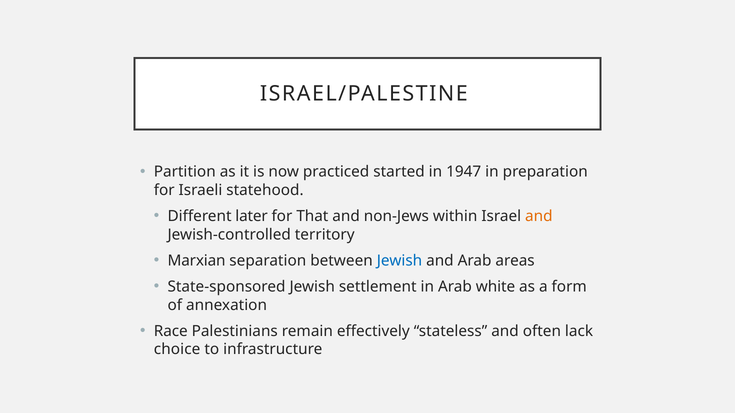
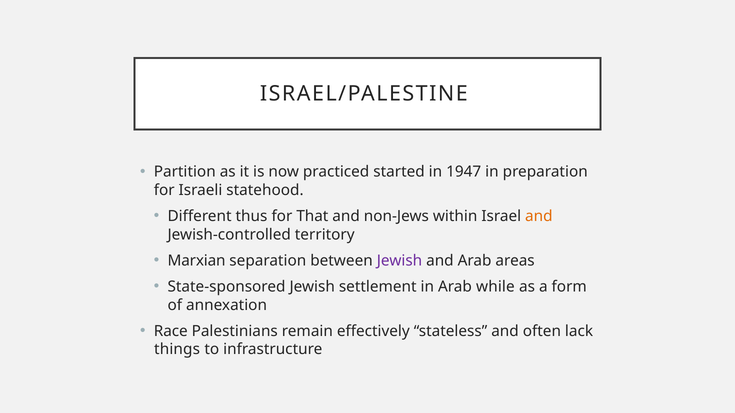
later: later -> thus (251, 216)
Jewish colour: blue -> purple (399, 261)
white: white -> while (495, 287)
choice: choice -> things (177, 350)
